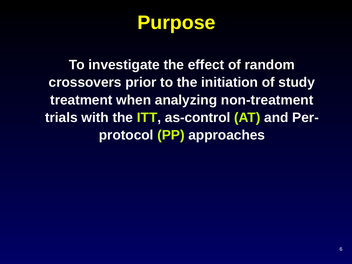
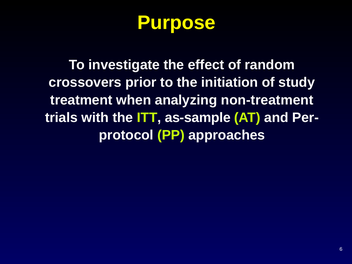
as-control: as-control -> as-sample (198, 118)
